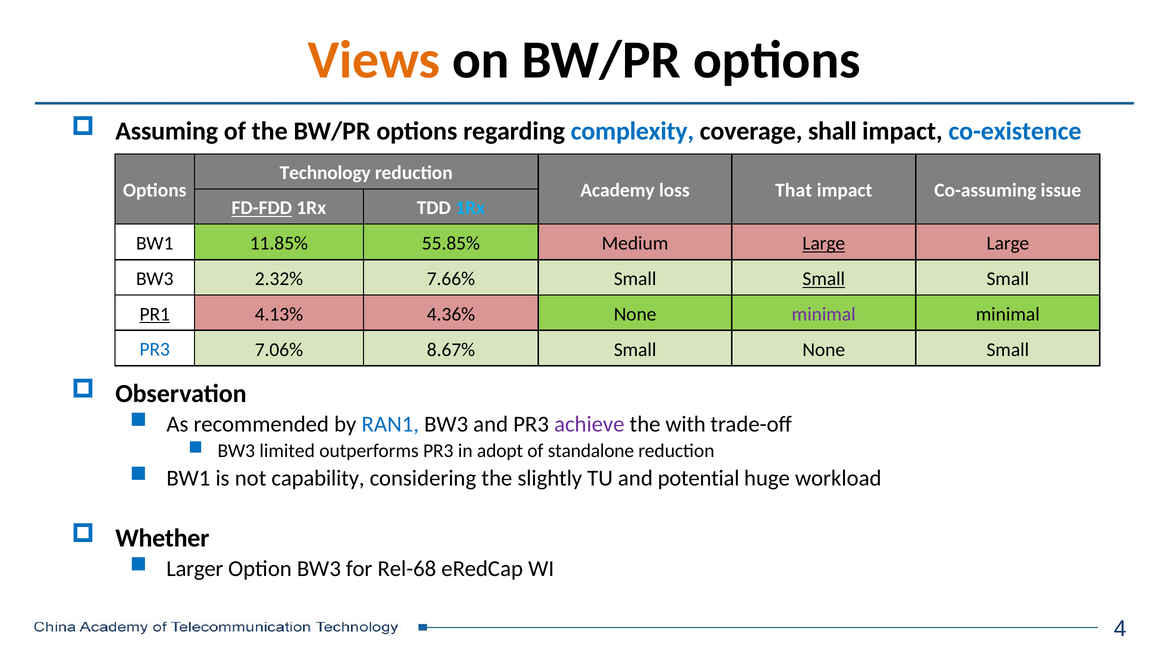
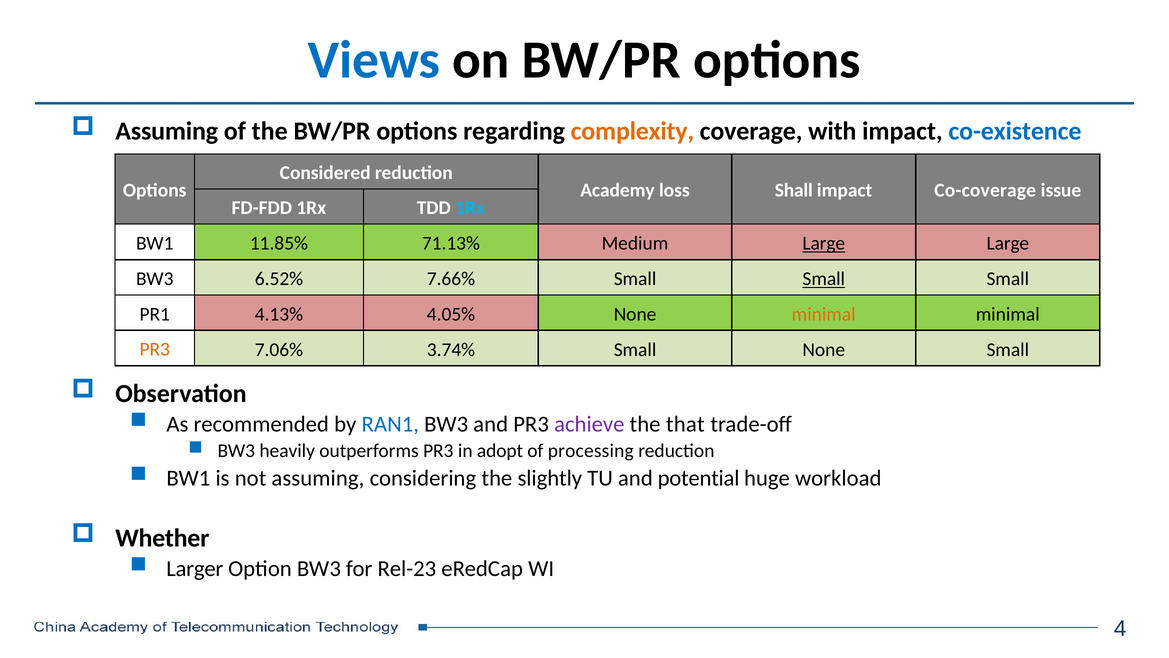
Views colour: orange -> blue (374, 60)
complexity colour: blue -> orange (632, 131)
shall: shall -> with (832, 131)
Technology: Technology -> Considered (325, 173)
That: That -> Shall (794, 190)
Co-assuming: Co-assuming -> Co-coverage (985, 190)
FD-FDD underline: present -> none (262, 208)
55.85%: 55.85% -> 71.13% (451, 243)
2.32%: 2.32% -> 6.52% (279, 279)
PR1 underline: present -> none (155, 314)
4.36%: 4.36% -> 4.05% (451, 314)
minimal colour: purple -> orange (824, 314)
PR3 colour: blue -> orange (155, 349)
8.67%: 8.67% -> 3.74% (451, 349)
with: with -> that (685, 424)
limited: limited -> heavily (287, 451)
standalone: standalone -> processing (591, 451)
not capability: capability -> assuming (318, 478)
Rel-68: Rel-68 -> Rel-23 (407, 568)
